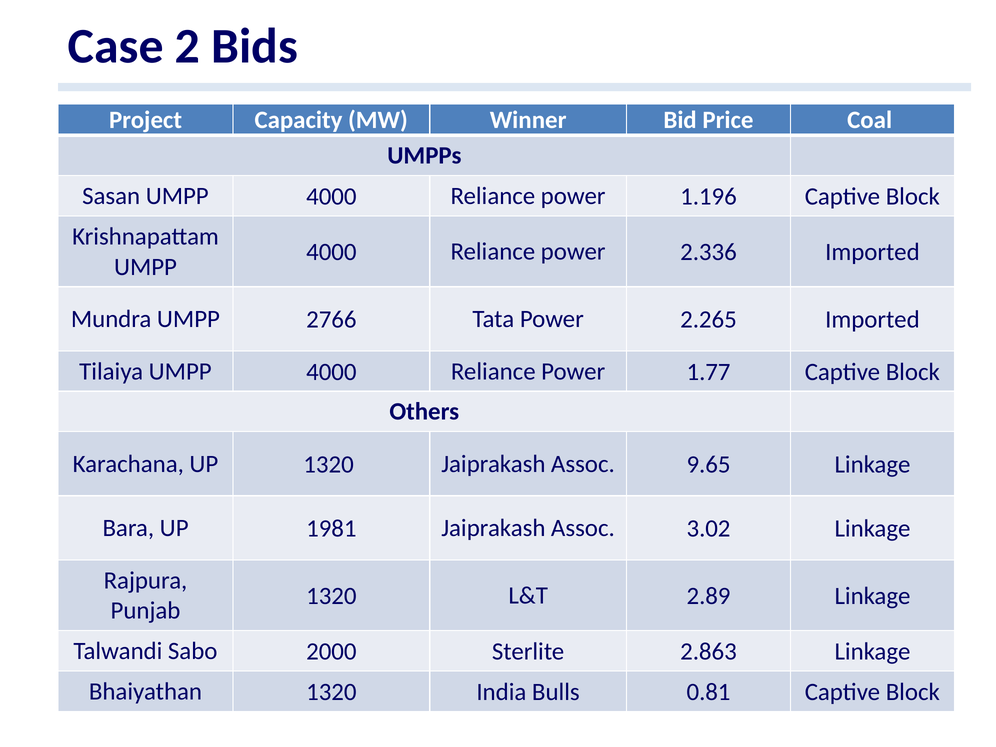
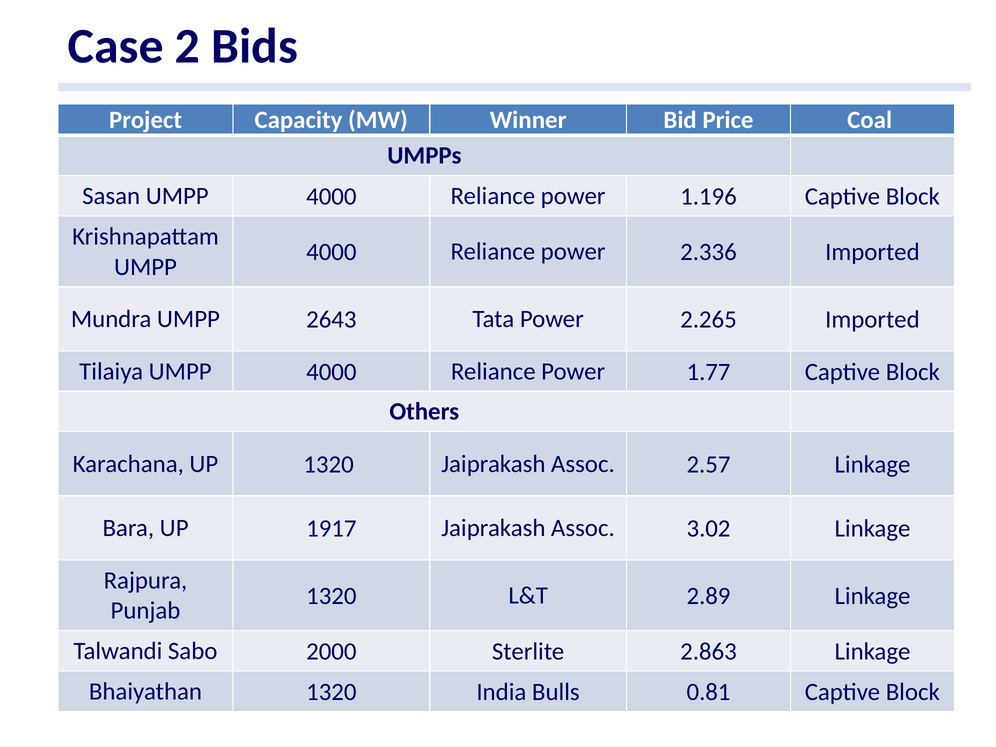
2766: 2766 -> 2643 (331, 320)
9.65: 9.65 -> 2.57 (709, 465)
1981: 1981 -> 1917 (331, 529)
